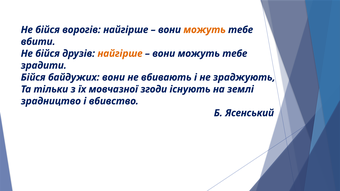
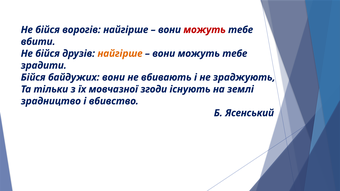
можуть colour: orange -> red (205, 30)
